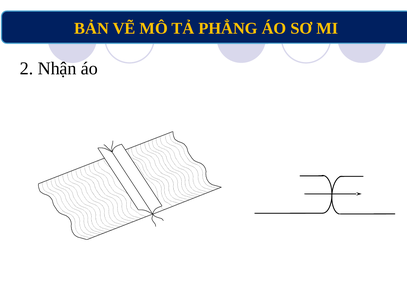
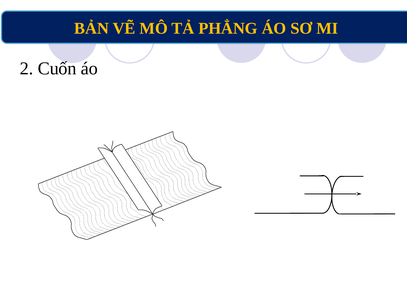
Nhận: Nhận -> Cuốn (57, 68)
